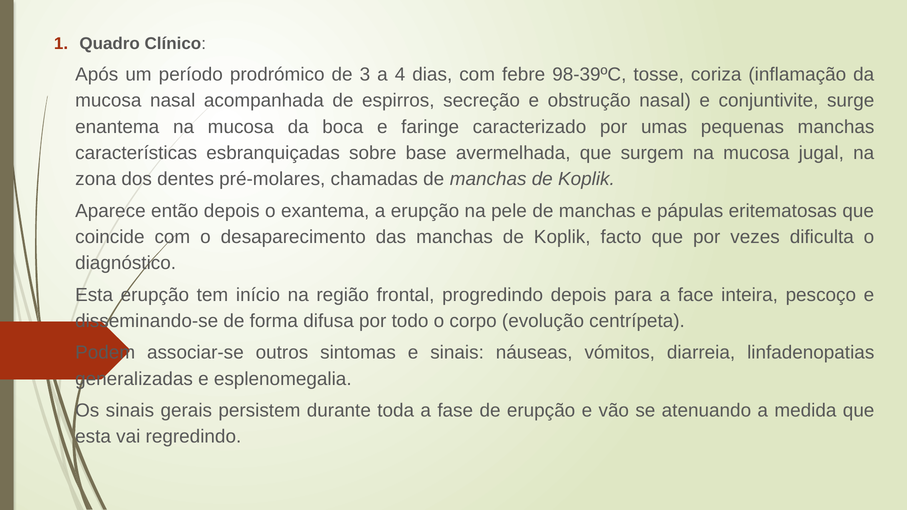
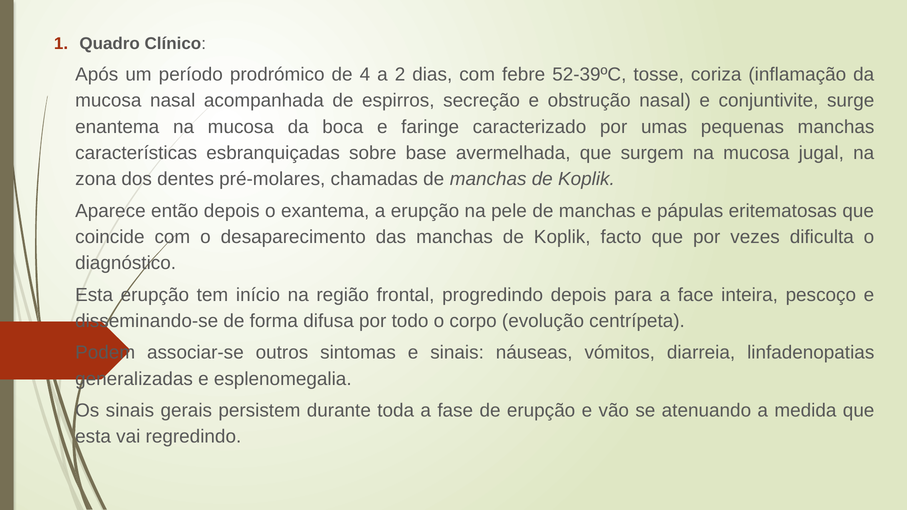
3: 3 -> 4 (365, 75)
4: 4 -> 2 (400, 75)
98-39ºC: 98-39ºC -> 52-39ºC (589, 75)
